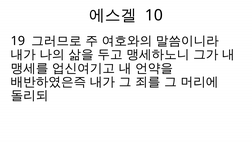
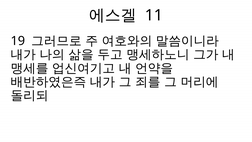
10: 10 -> 11 (154, 15)
